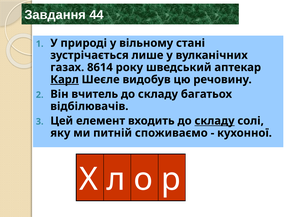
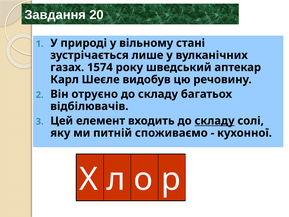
44: 44 -> 20 (97, 15)
8614: 8614 -> 1574 (100, 67)
Карл underline: present -> none (65, 79)
вчитель: вчитель -> отруєно (95, 94)
